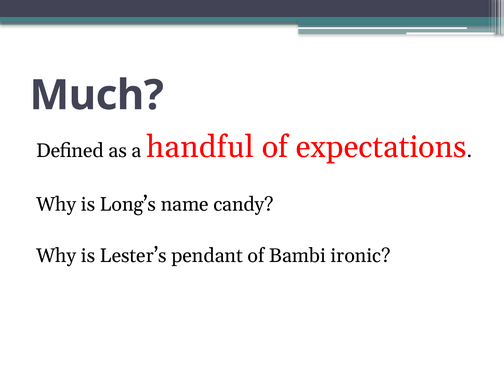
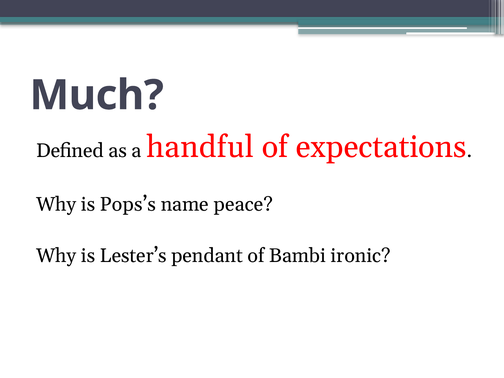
Long’s: Long’s -> Pops’s (128, 204)
candy: candy -> peace (243, 204)
